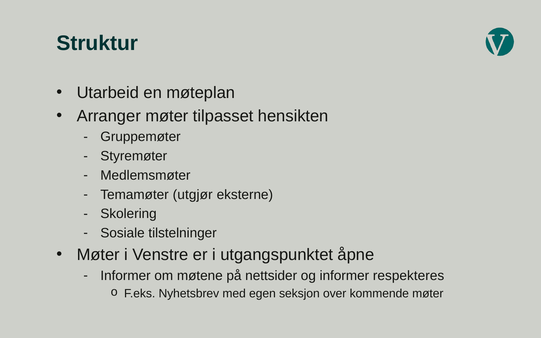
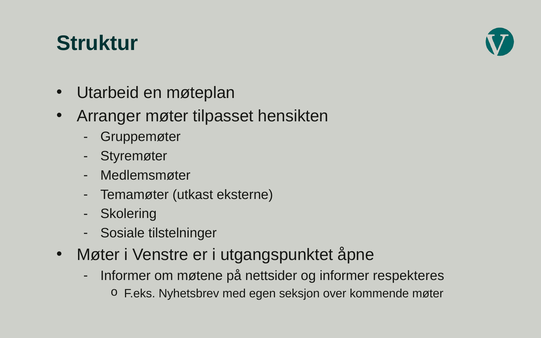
utgjør: utgjør -> utkast (193, 195)
